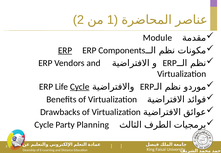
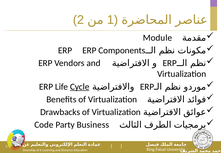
ERP underline: present -> none (65, 50)
Cycle: Cycle -> Code (44, 125)
Planning: Planning -> Business (93, 125)
